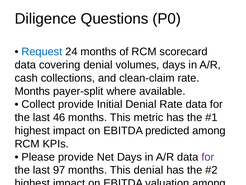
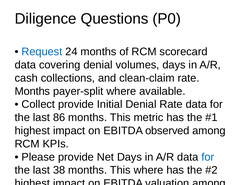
46: 46 -> 86 (59, 117)
predicted: predicted -> observed (167, 130)
for colour: purple -> blue (208, 157)
97: 97 -> 38 (59, 170)
This denial: denial -> where (149, 170)
